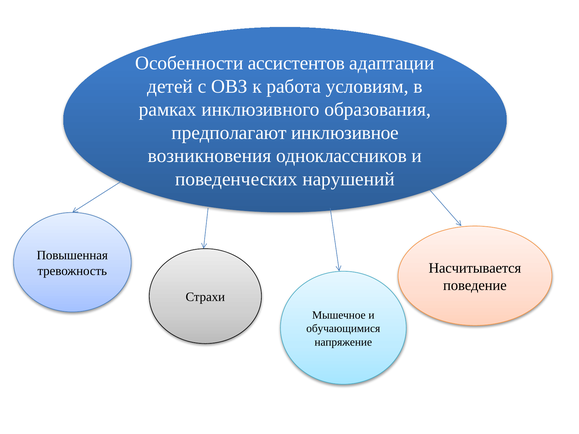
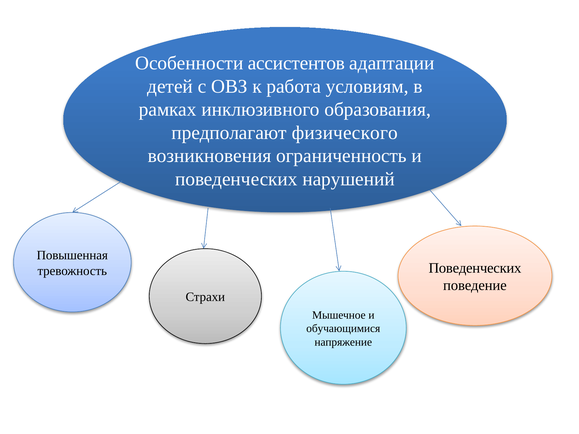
инклюзивное: инклюзивное -> физического (345, 133)
одноклассников: одноклассников -> ограниченность (341, 156)
Насчитывается: Насчитывается -> Поведенческих (475, 268)
